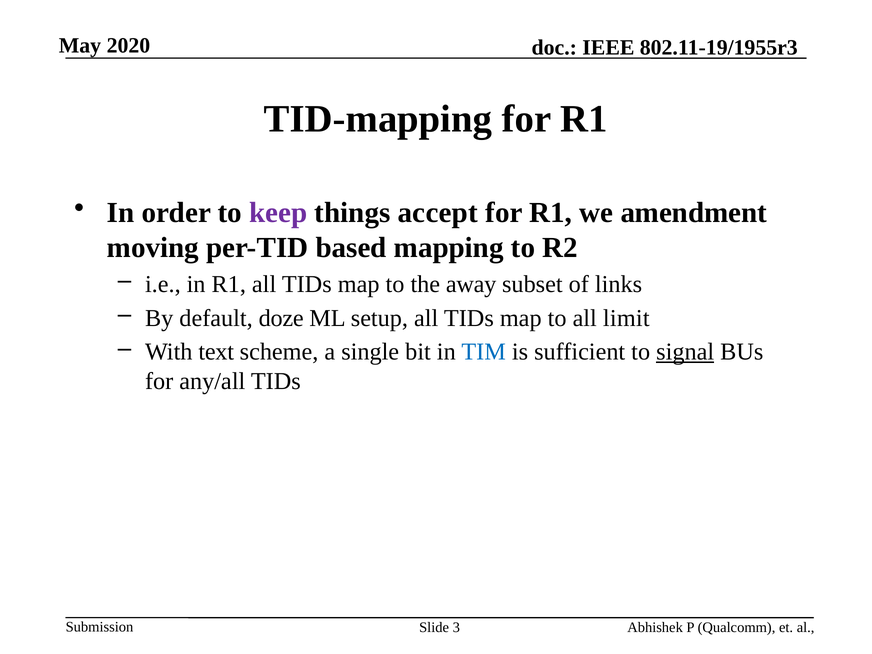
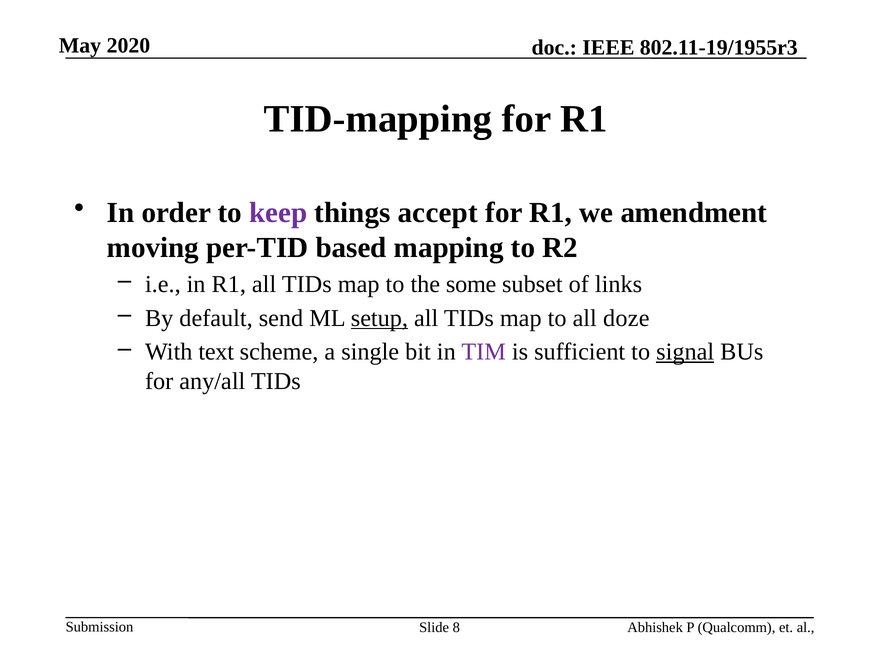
away: away -> some (471, 284)
doze: doze -> send (281, 318)
setup underline: none -> present (379, 318)
limit: limit -> doze (626, 318)
TIM colour: blue -> purple (484, 352)
3: 3 -> 8 (456, 627)
